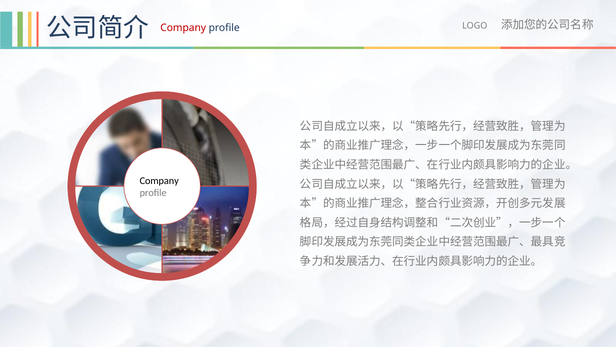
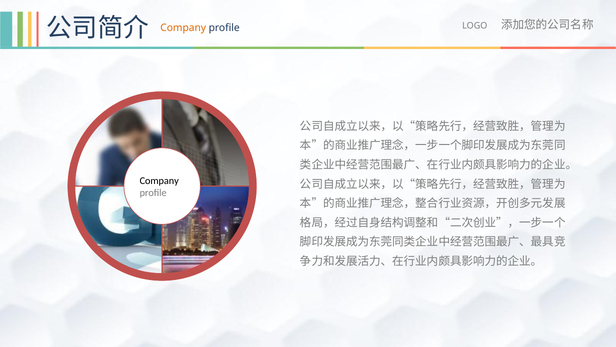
Company colour: red -> orange (183, 28)
